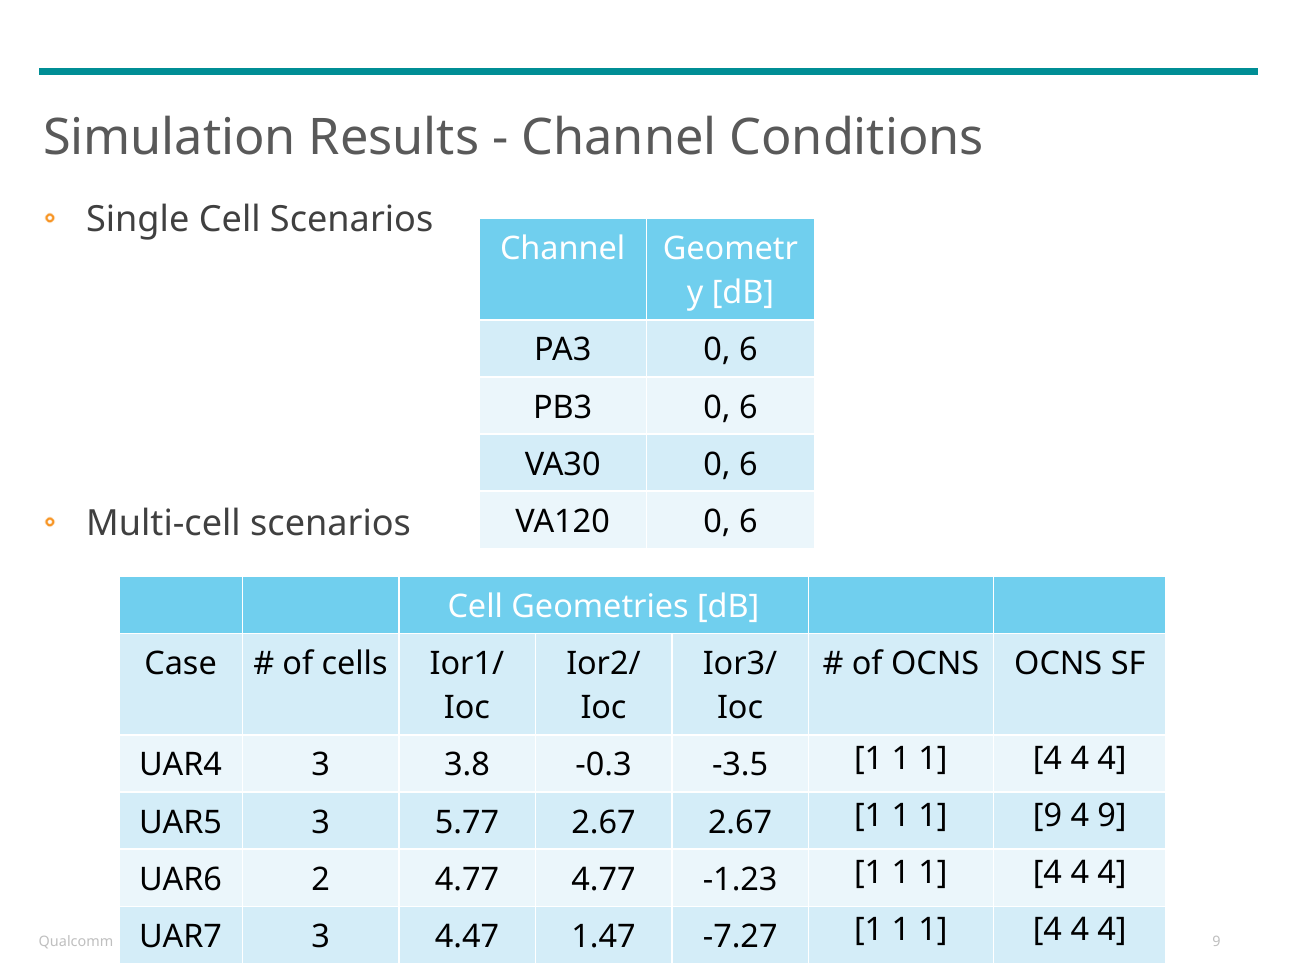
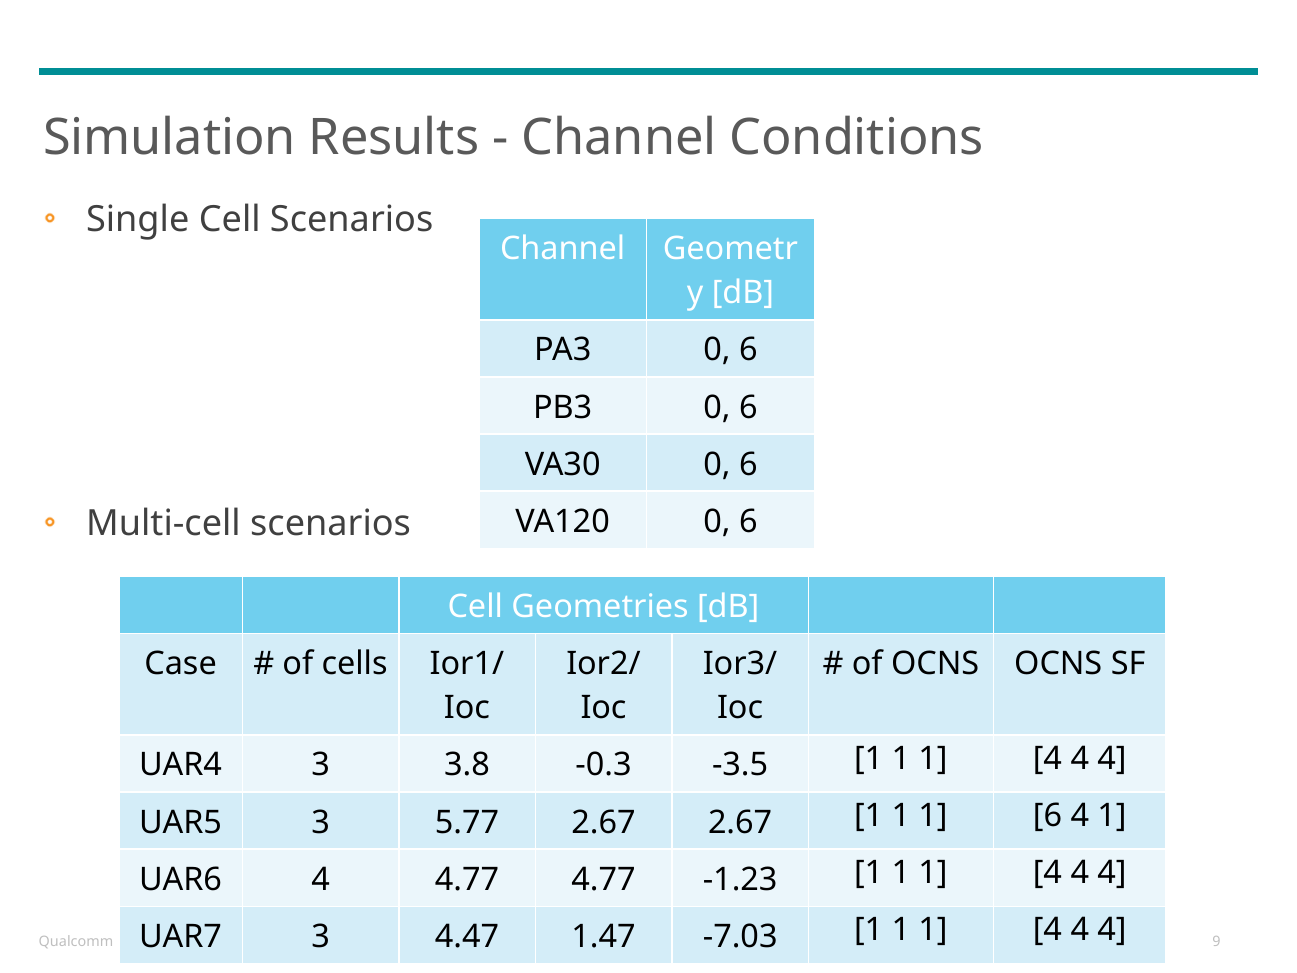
1 9: 9 -> 6 (1047, 816)
4 9: 9 -> 1 (1112, 816)
UAR6 2: 2 -> 4 (321, 879)
-7.27: -7.27 -> -7.03 (740, 937)
